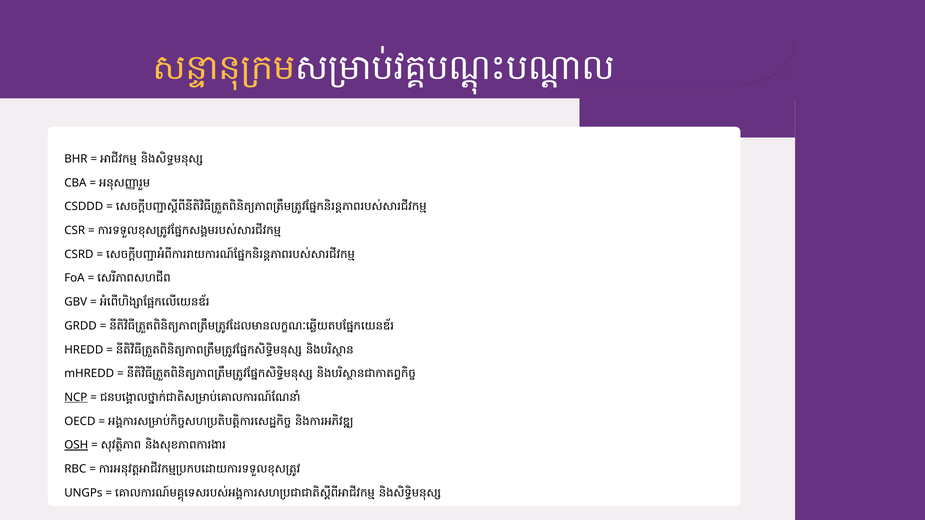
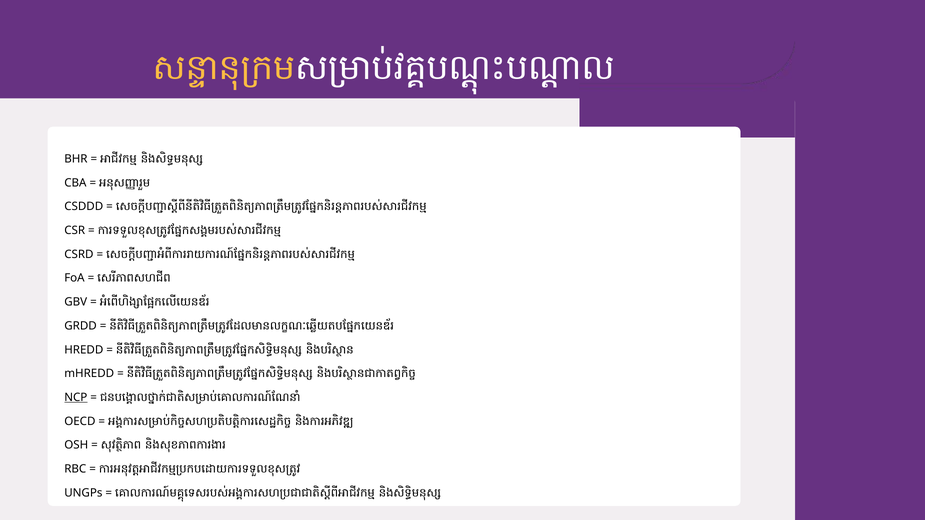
OSH underline: present -> none (76, 445)
